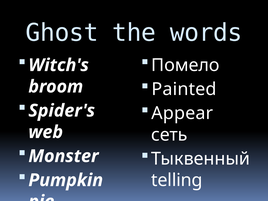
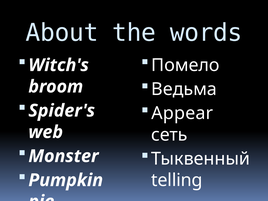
Ghost: Ghost -> About (62, 33)
Painted: Painted -> Ведьма (184, 89)
